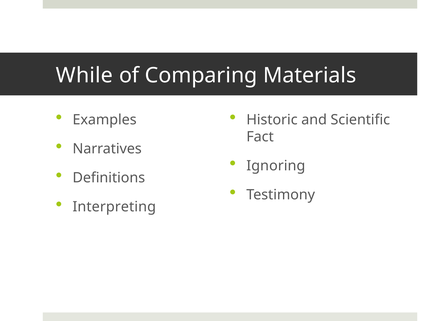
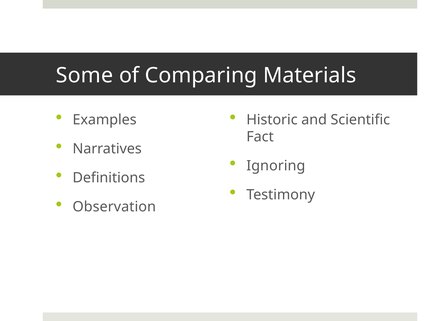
While: While -> Some (84, 75)
Interpreting: Interpreting -> Observation (114, 207)
